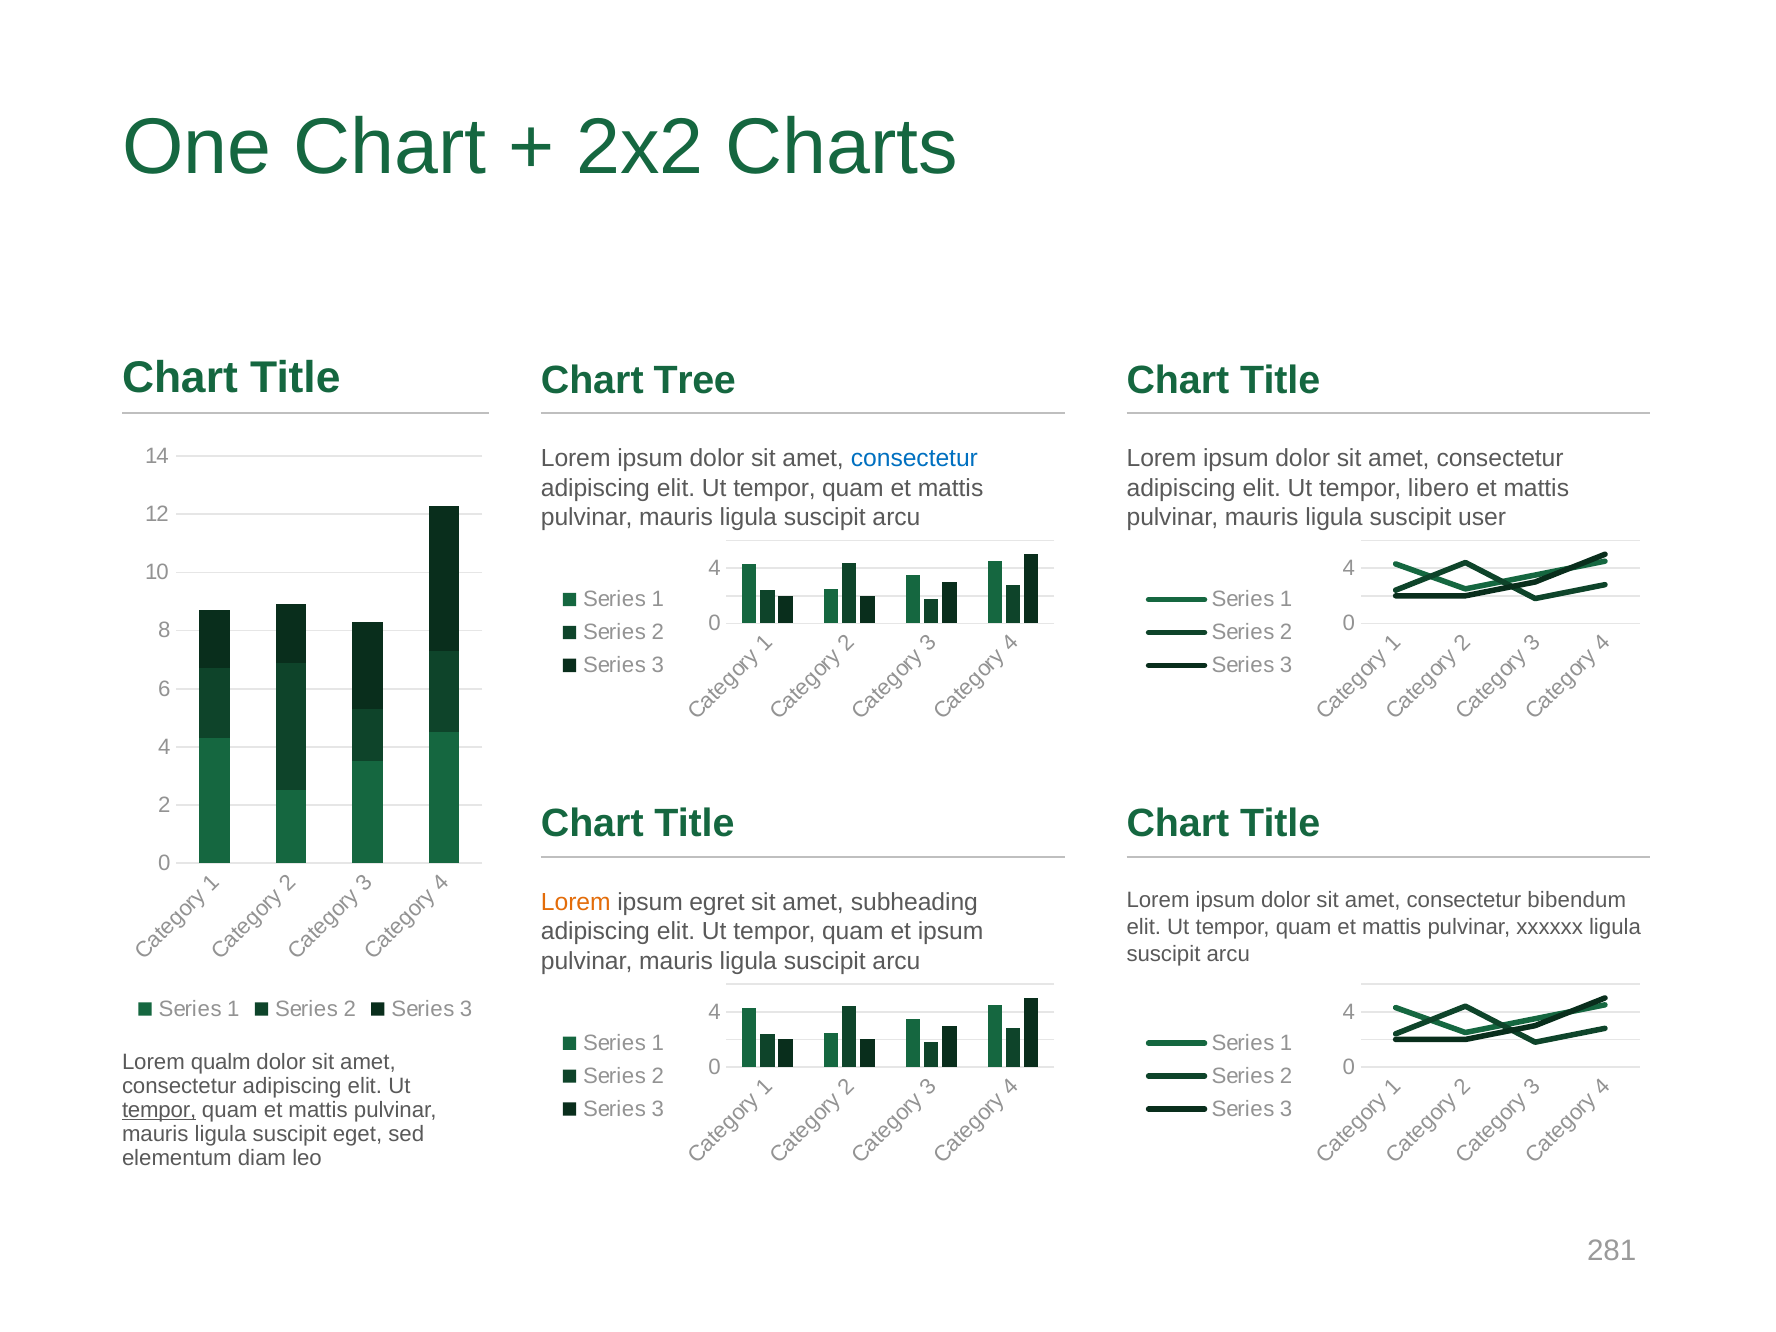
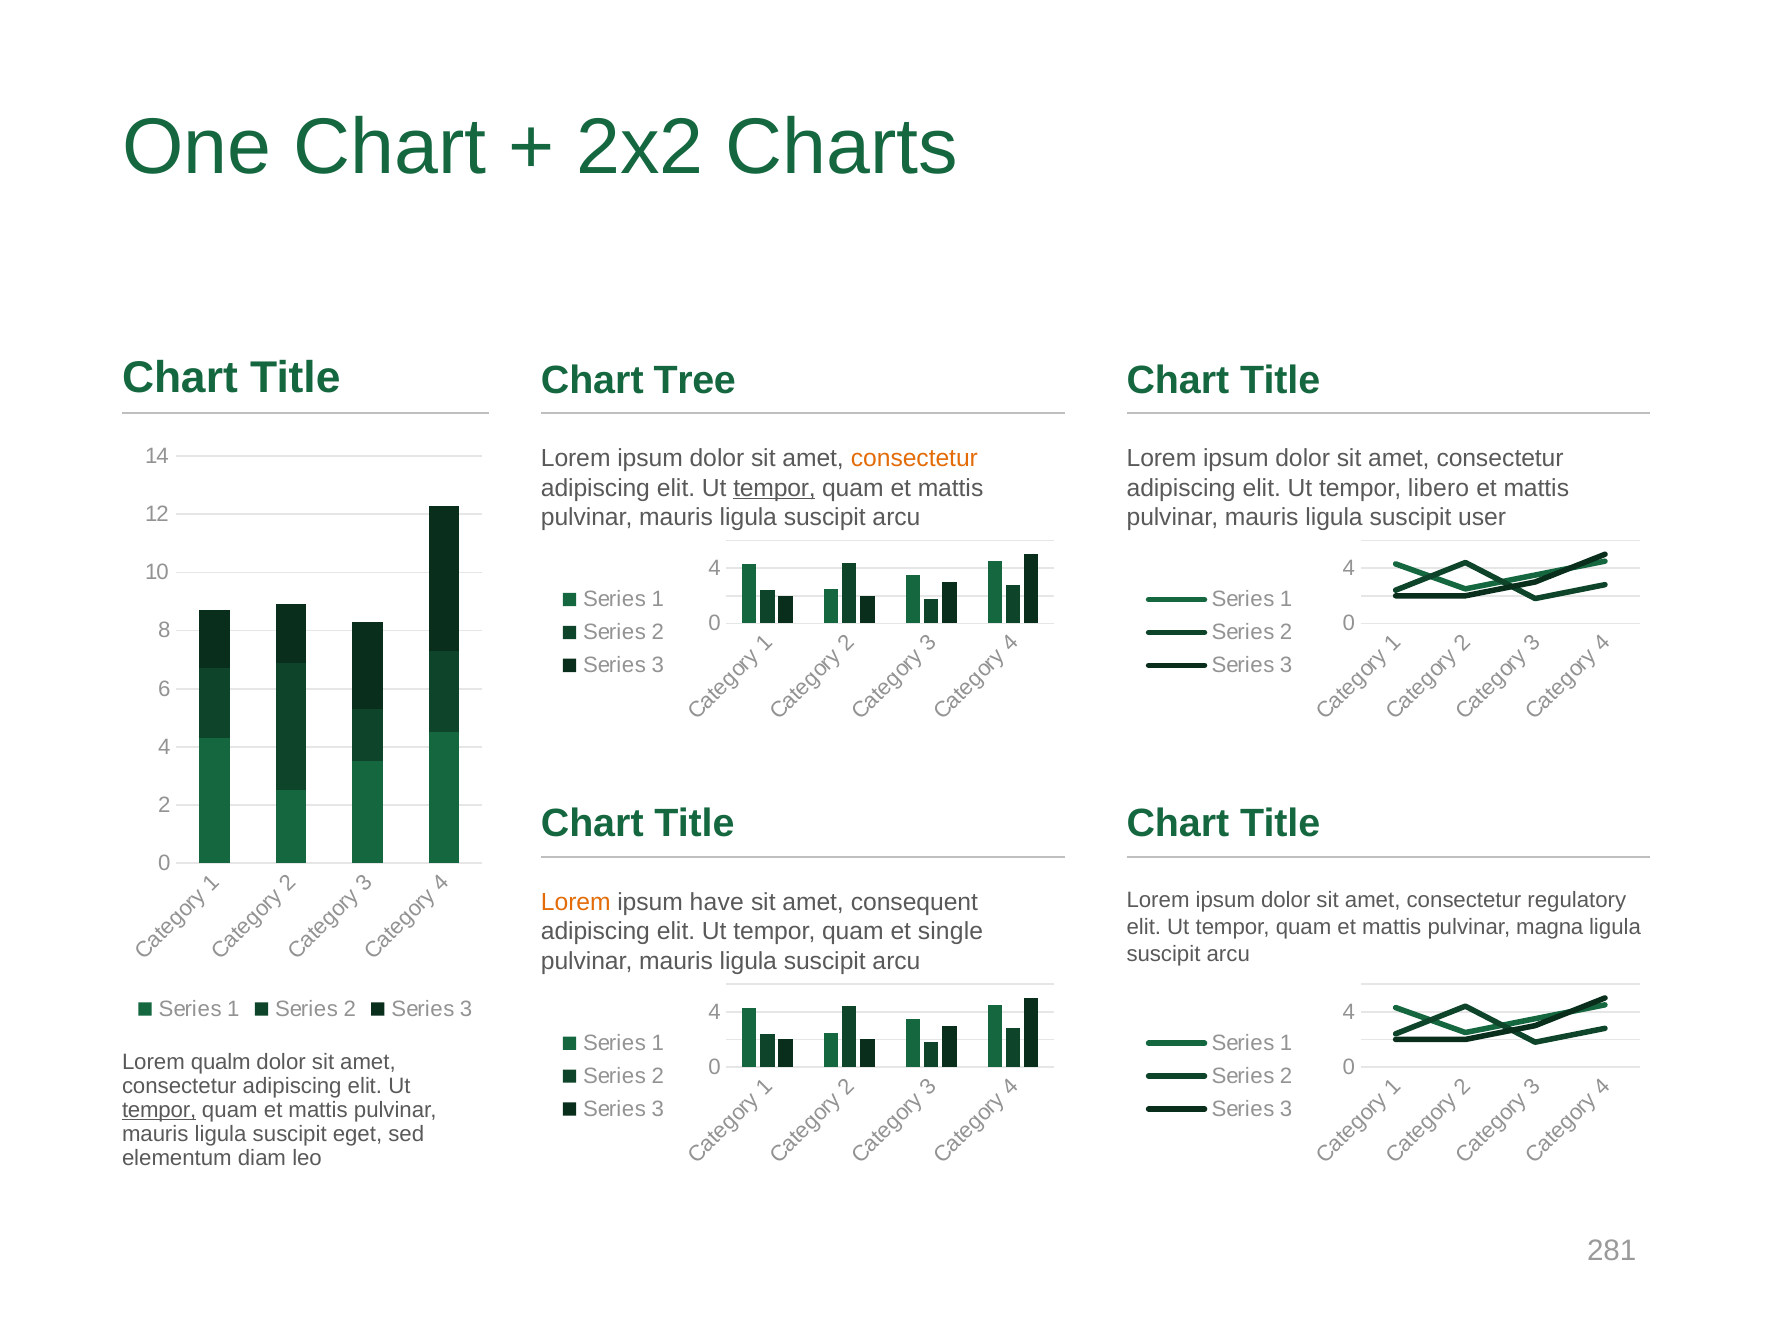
consectetur colour: blue -> orange (914, 458)
tempor underline: none -> present (774, 488)
bibendum: bibendum -> regulatory (1577, 900)
egret: egret -> have (717, 902)
subheading: subheading -> consequent (914, 902)
xxxxxx: xxxxxx -> magna (1550, 927)
et ipsum: ipsum -> single (950, 932)
